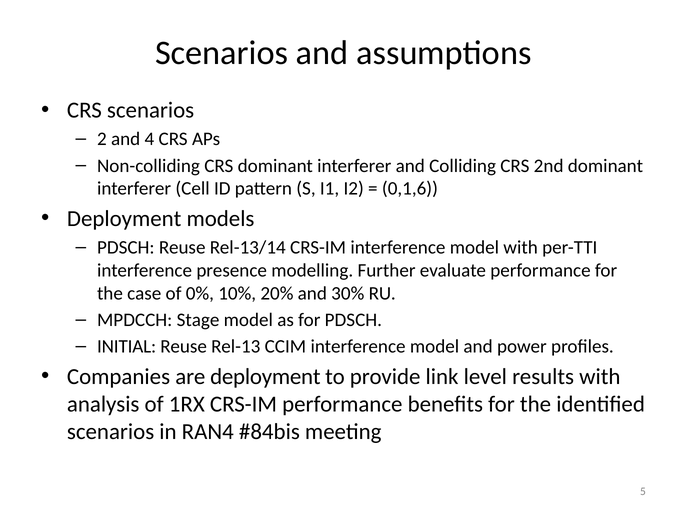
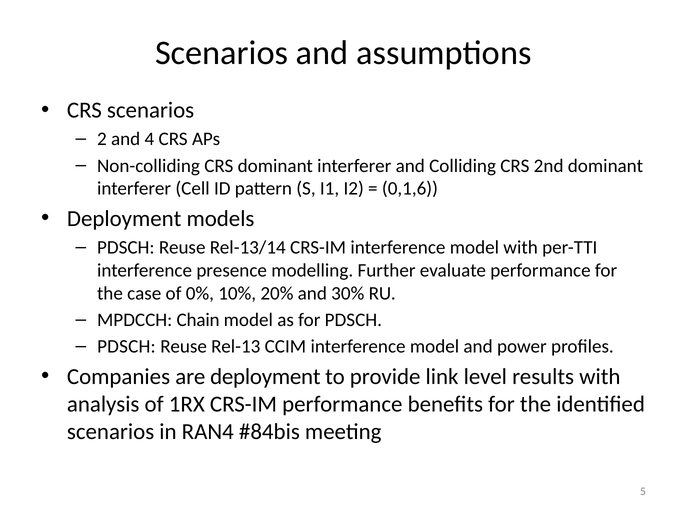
Stage: Stage -> Chain (198, 320)
INITIAL: INITIAL -> PDSCH (126, 347)
